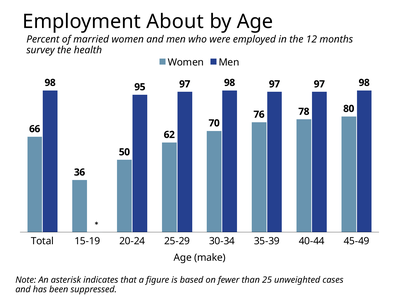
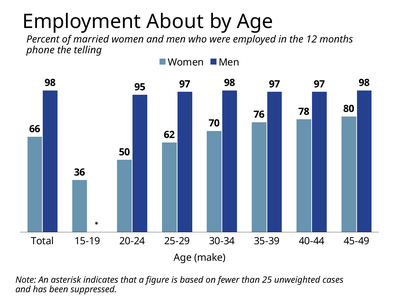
survey: survey -> phone (40, 50)
health: health -> telling (88, 50)
